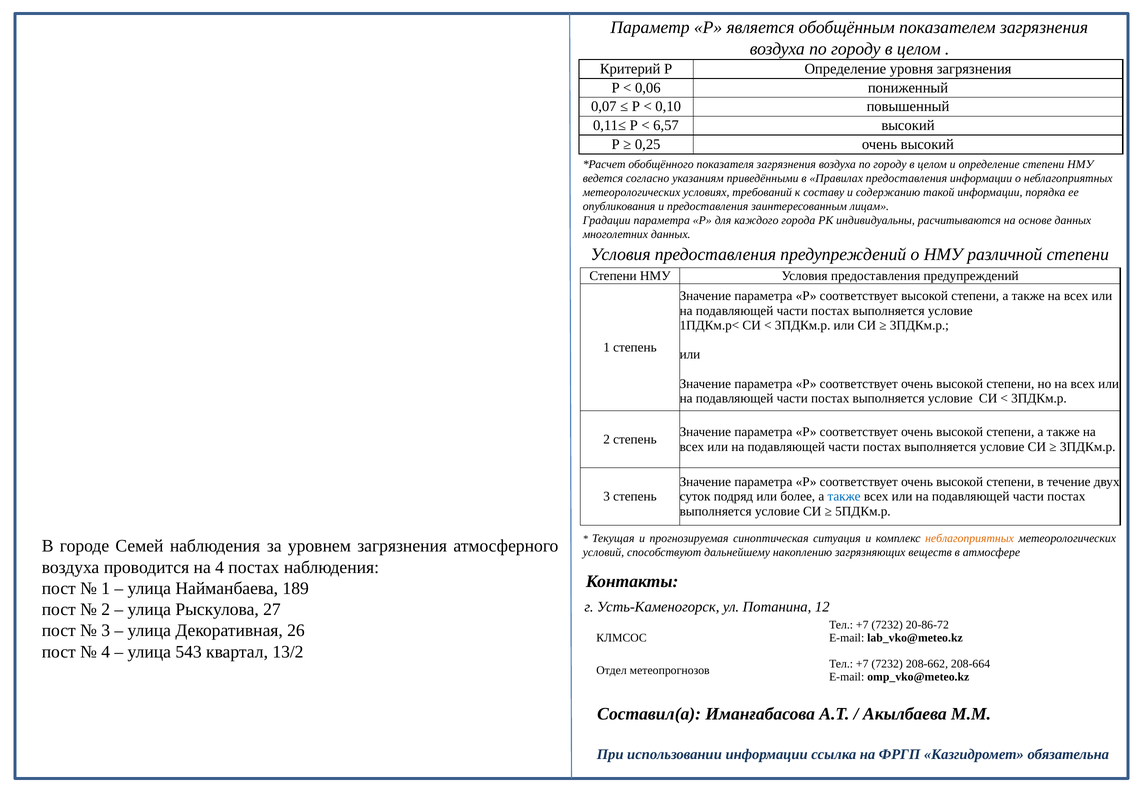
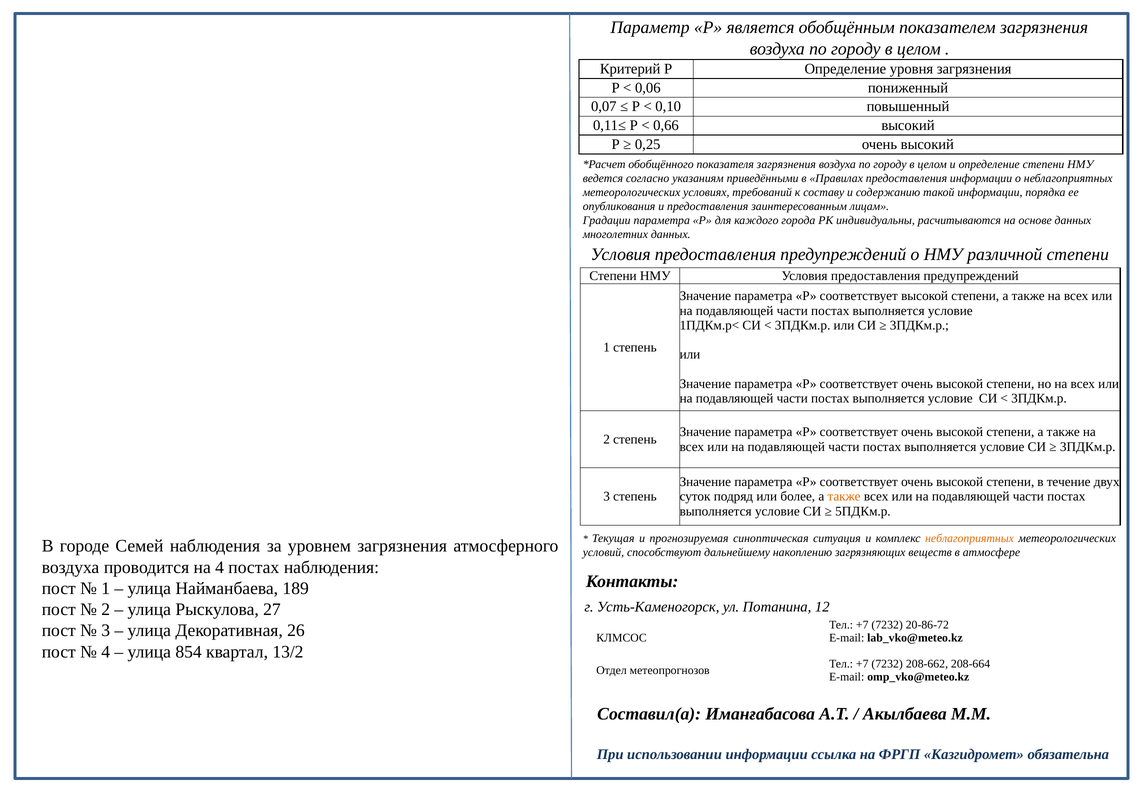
6,57: 6,57 -> 0,66 (666, 125)
также colour: blue -> orange (844, 496)
543: 543 -> 854 (189, 651)
